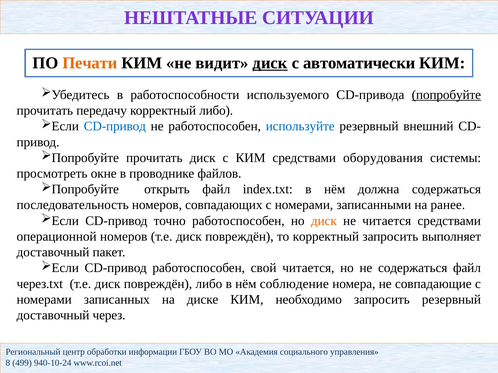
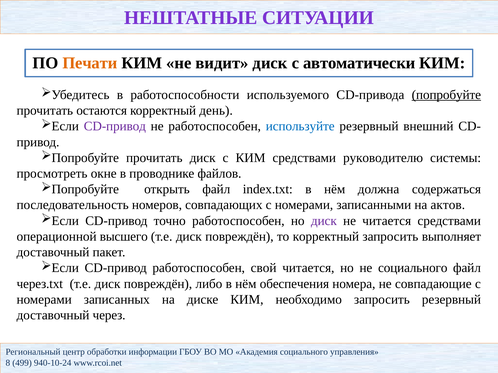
диск underline: present -> none (270, 63)
передачу: передачу -> остаются (102, 111)
корректный либо: либо -> день (216, 111)
CD-привод colour: blue -> purple (115, 126)
оборудования: оборудования -> руководителю (383, 158)
ранее: ранее -> актов (448, 205)
диск colour: orange -> purple (324, 221)
операционной номеров: номеров -> высшего (124, 237)
не содержаться: содержаться -> социального (413, 268)
соблюдение: соблюдение -> обеспечения (294, 284)
